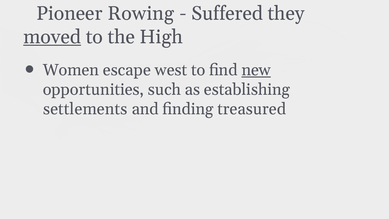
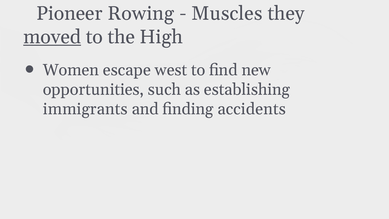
Suffered: Suffered -> Muscles (227, 14)
new underline: present -> none (256, 70)
settlements: settlements -> immigrants (85, 109)
treasured: treasured -> accidents (252, 109)
